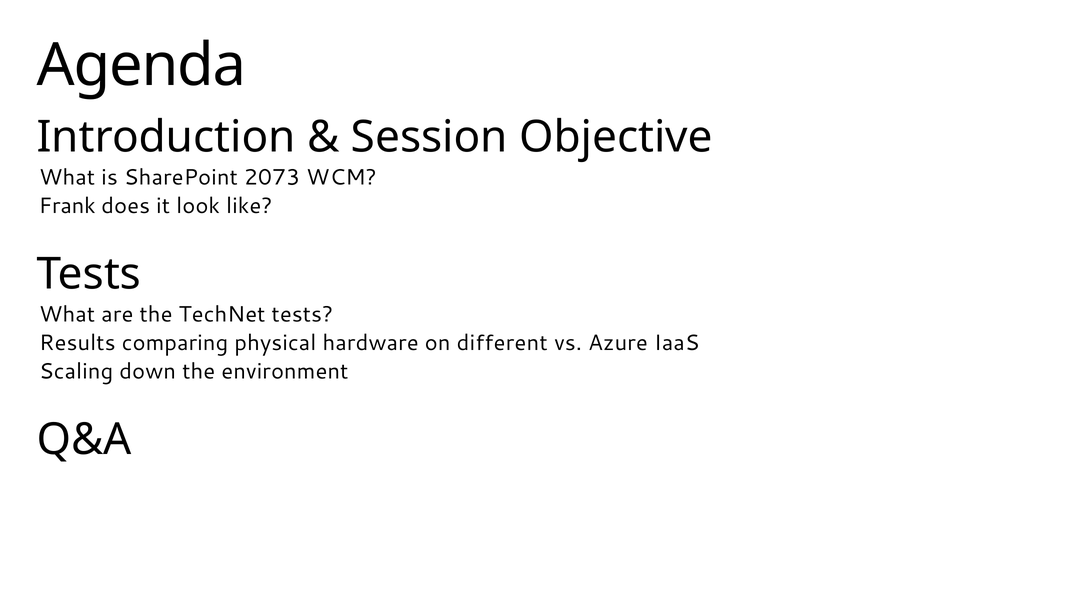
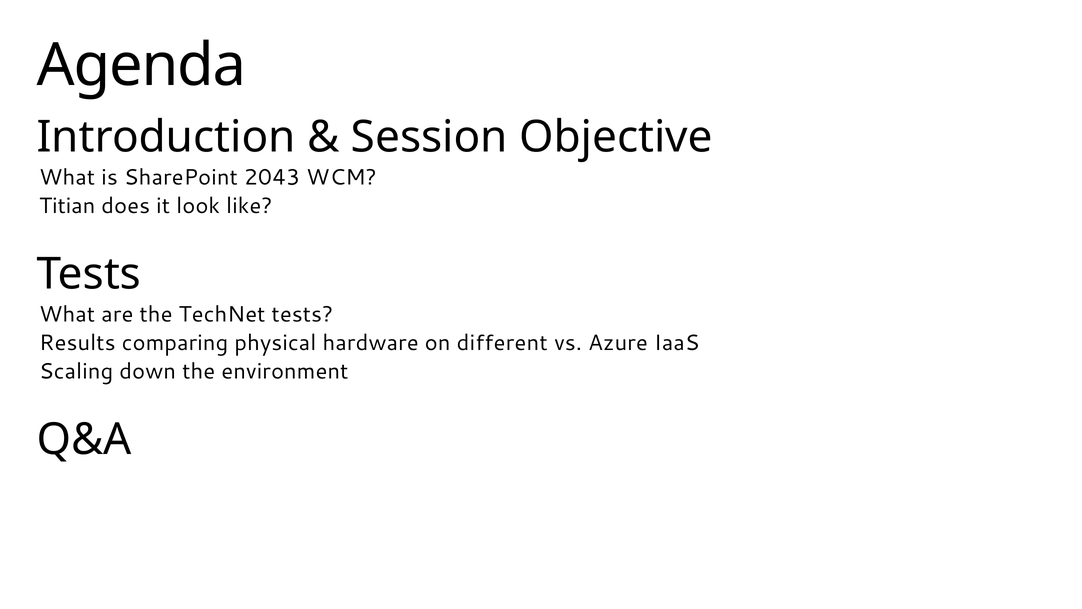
2073: 2073 -> 2043 (272, 177)
Frank: Frank -> Titian (67, 206)
